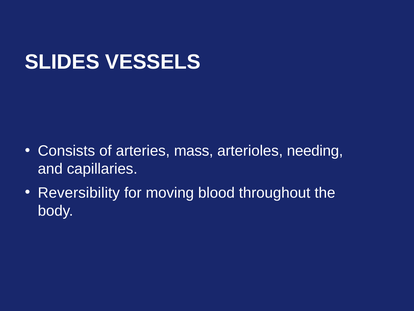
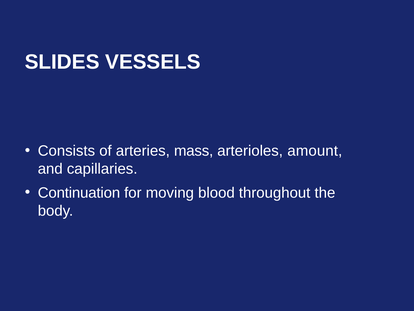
needing: needing -> amount (315, 151)
Reversibility: Reversibility -> Continuation (79, 193)
